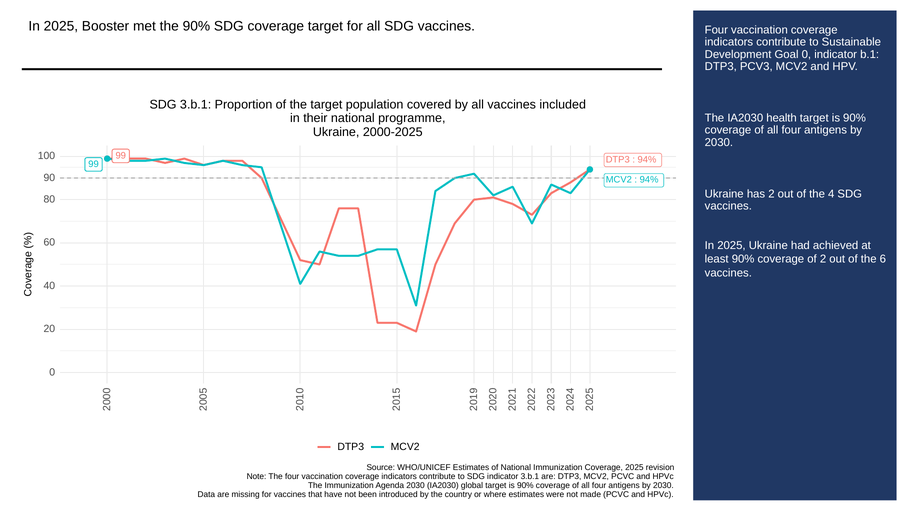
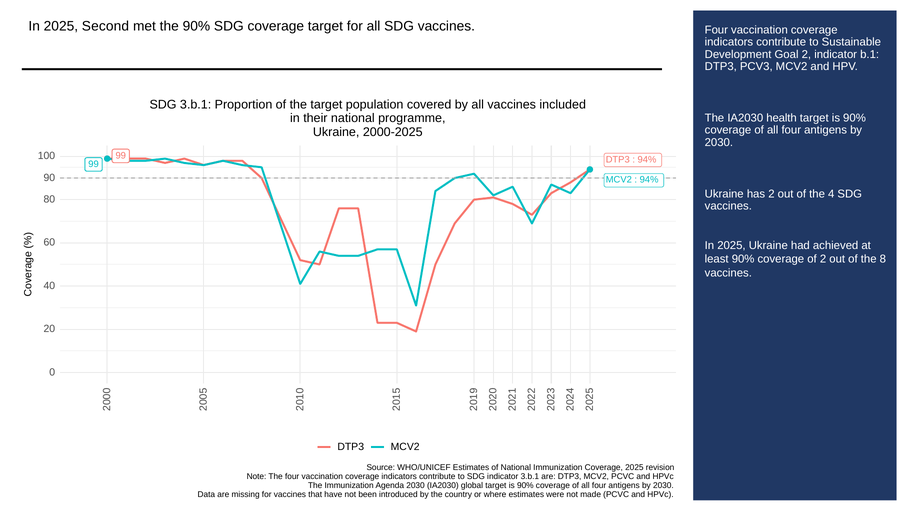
Booster: Booster -> Second (105, 26)
Goal 0: 0 -> 2 (806, 54)
6: 6 -> 8 (883, 259)
